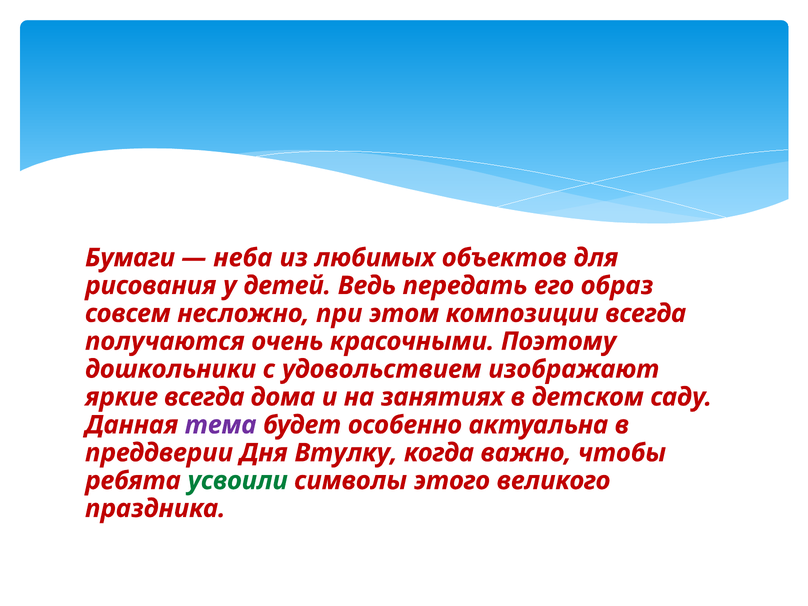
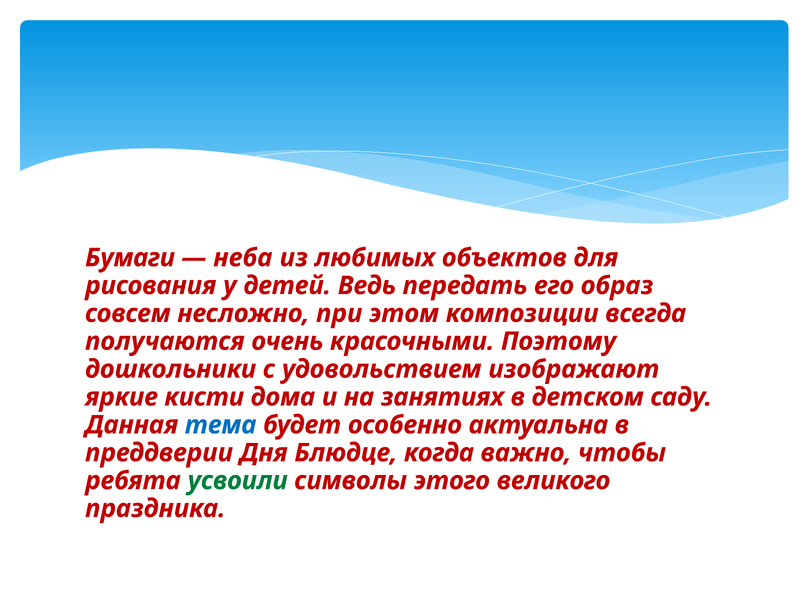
яркие всегда: всегда -> кисти (204, 397)
тема colour: purple -> blue (221, 425)
Втулку: Втулку -> Блюдце (346, 453)
